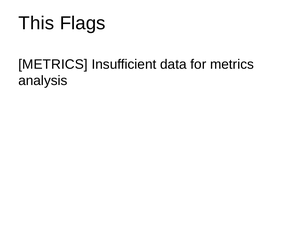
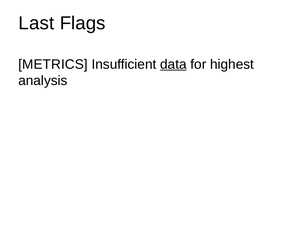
This: This -> Last (36, 23)
data underline: none -> present (173, 64)
for metrics: metrics -> highest (232, 64)
